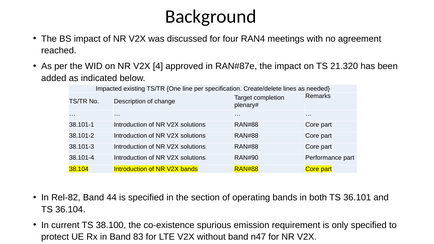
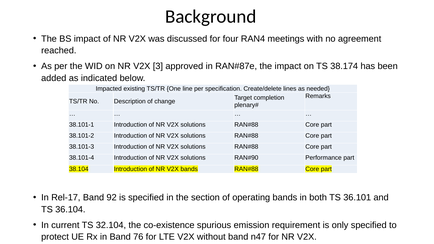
4: 4 -> 3 (158, 66)
21.320: 21.320 -> 38.174 (344, 66)
Rel-82: Rel-82 -> Rel-17 (66, 198)
44: 44 -> 92 (112, 198)
38.100: 38.100 -> 32.104 (111, 225)
83: 83 -> 76 (138, 237)
